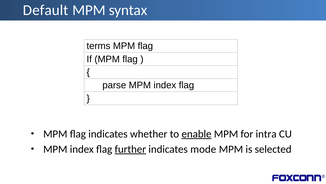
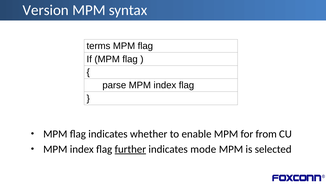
Default: Default -> Version (46, 10)
enable underline: present -> none (197, 134)
intra: intra -> from (266, 134)
